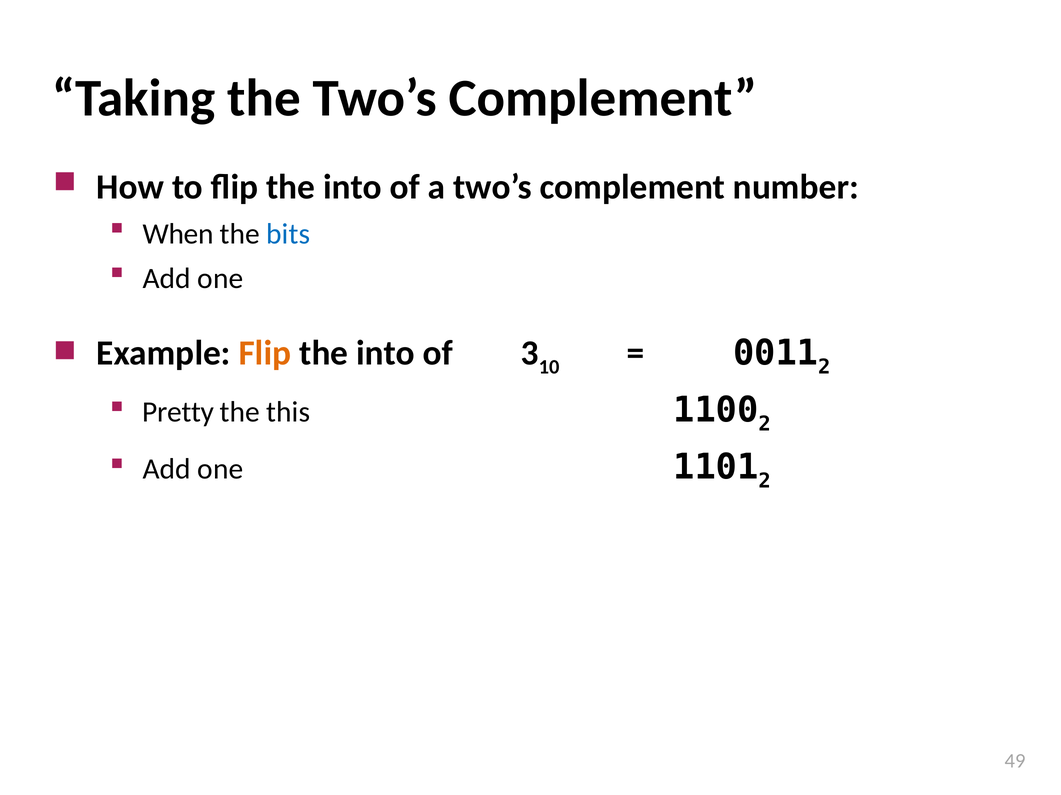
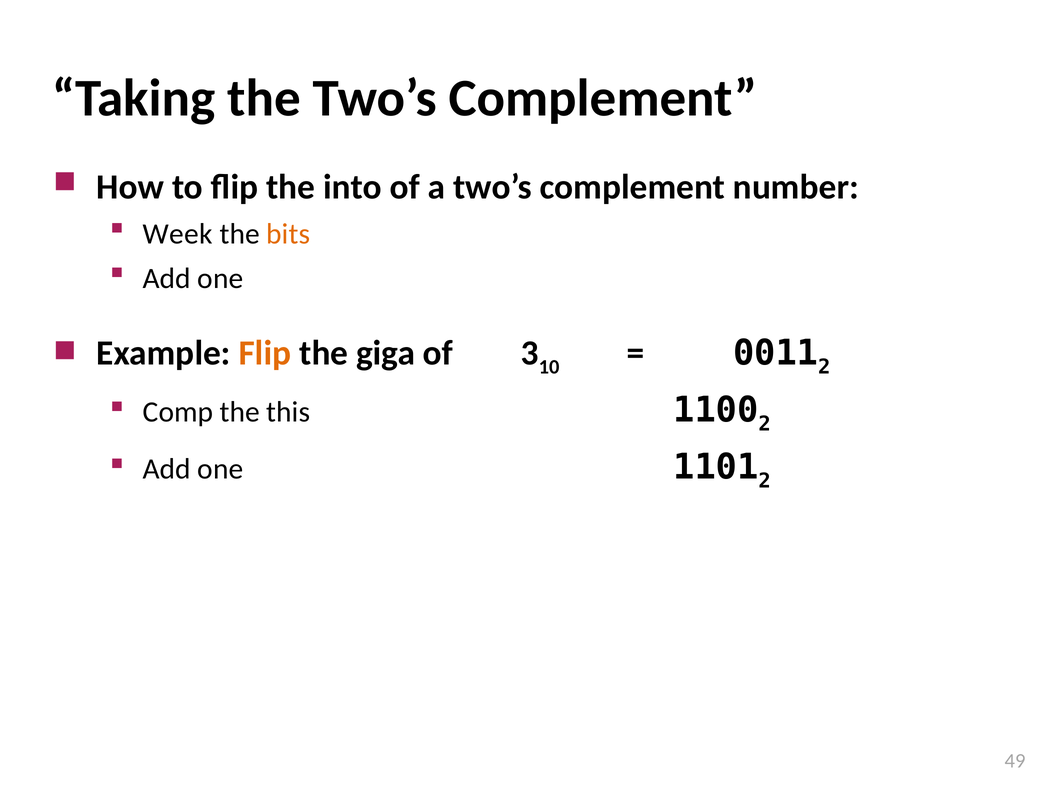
When: When -> Week (178, 234)
bits colour: blue -> orange (288, 234)
into: into -> giga (386, 353)
Pretty: Pretty -> Comp (178, 412)
